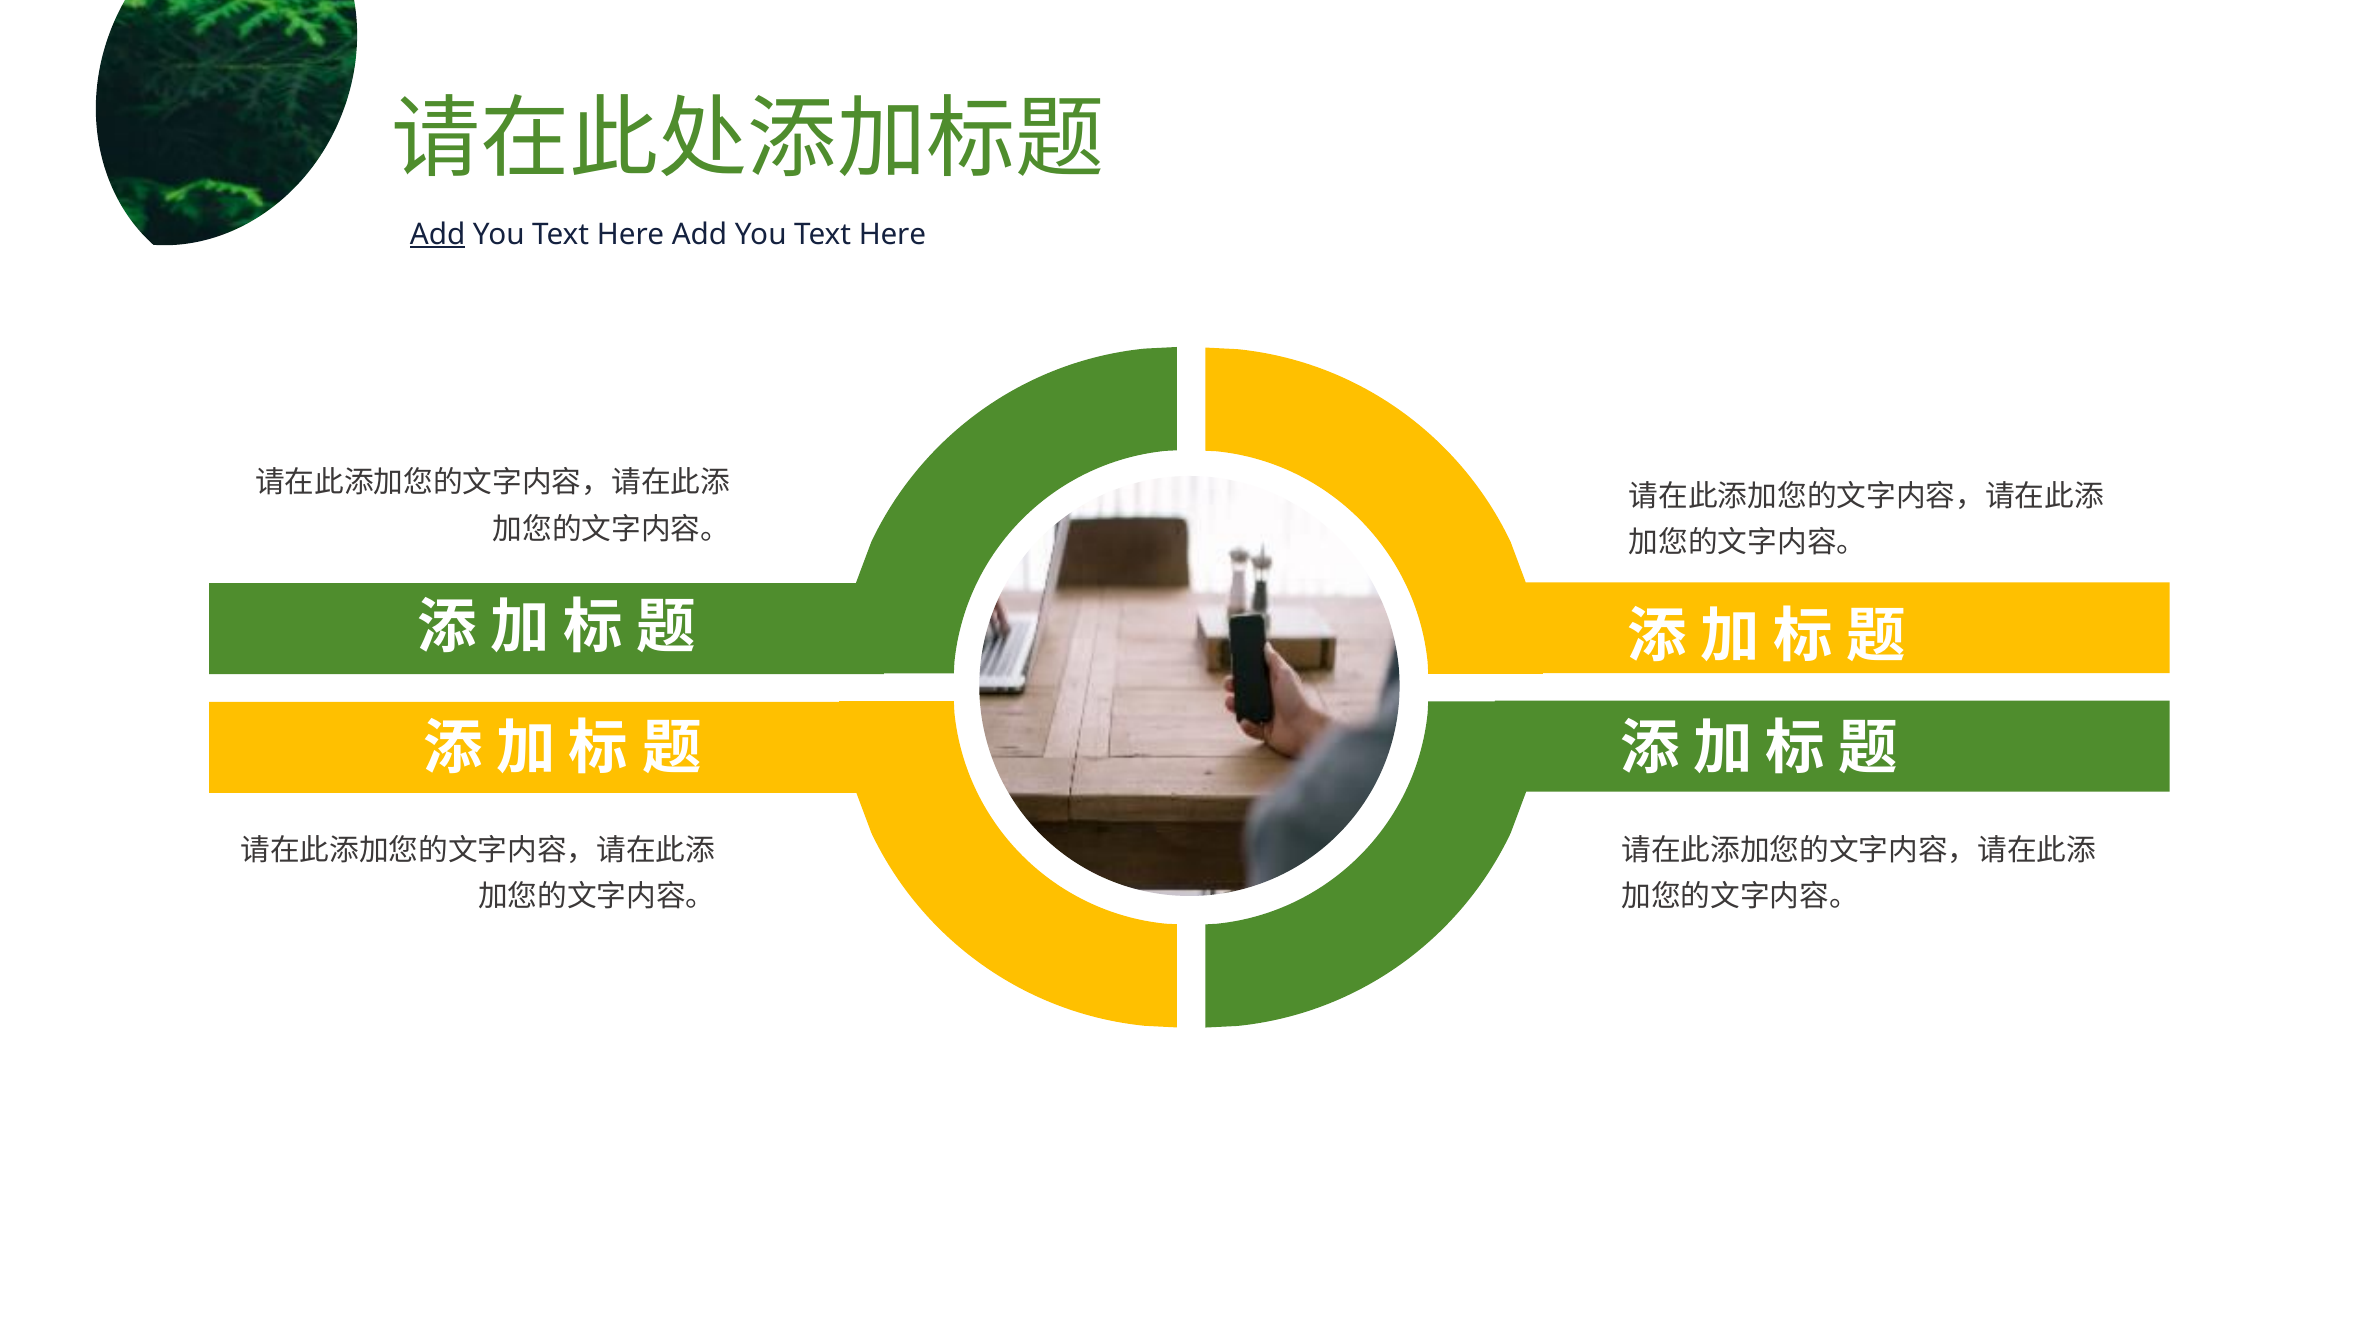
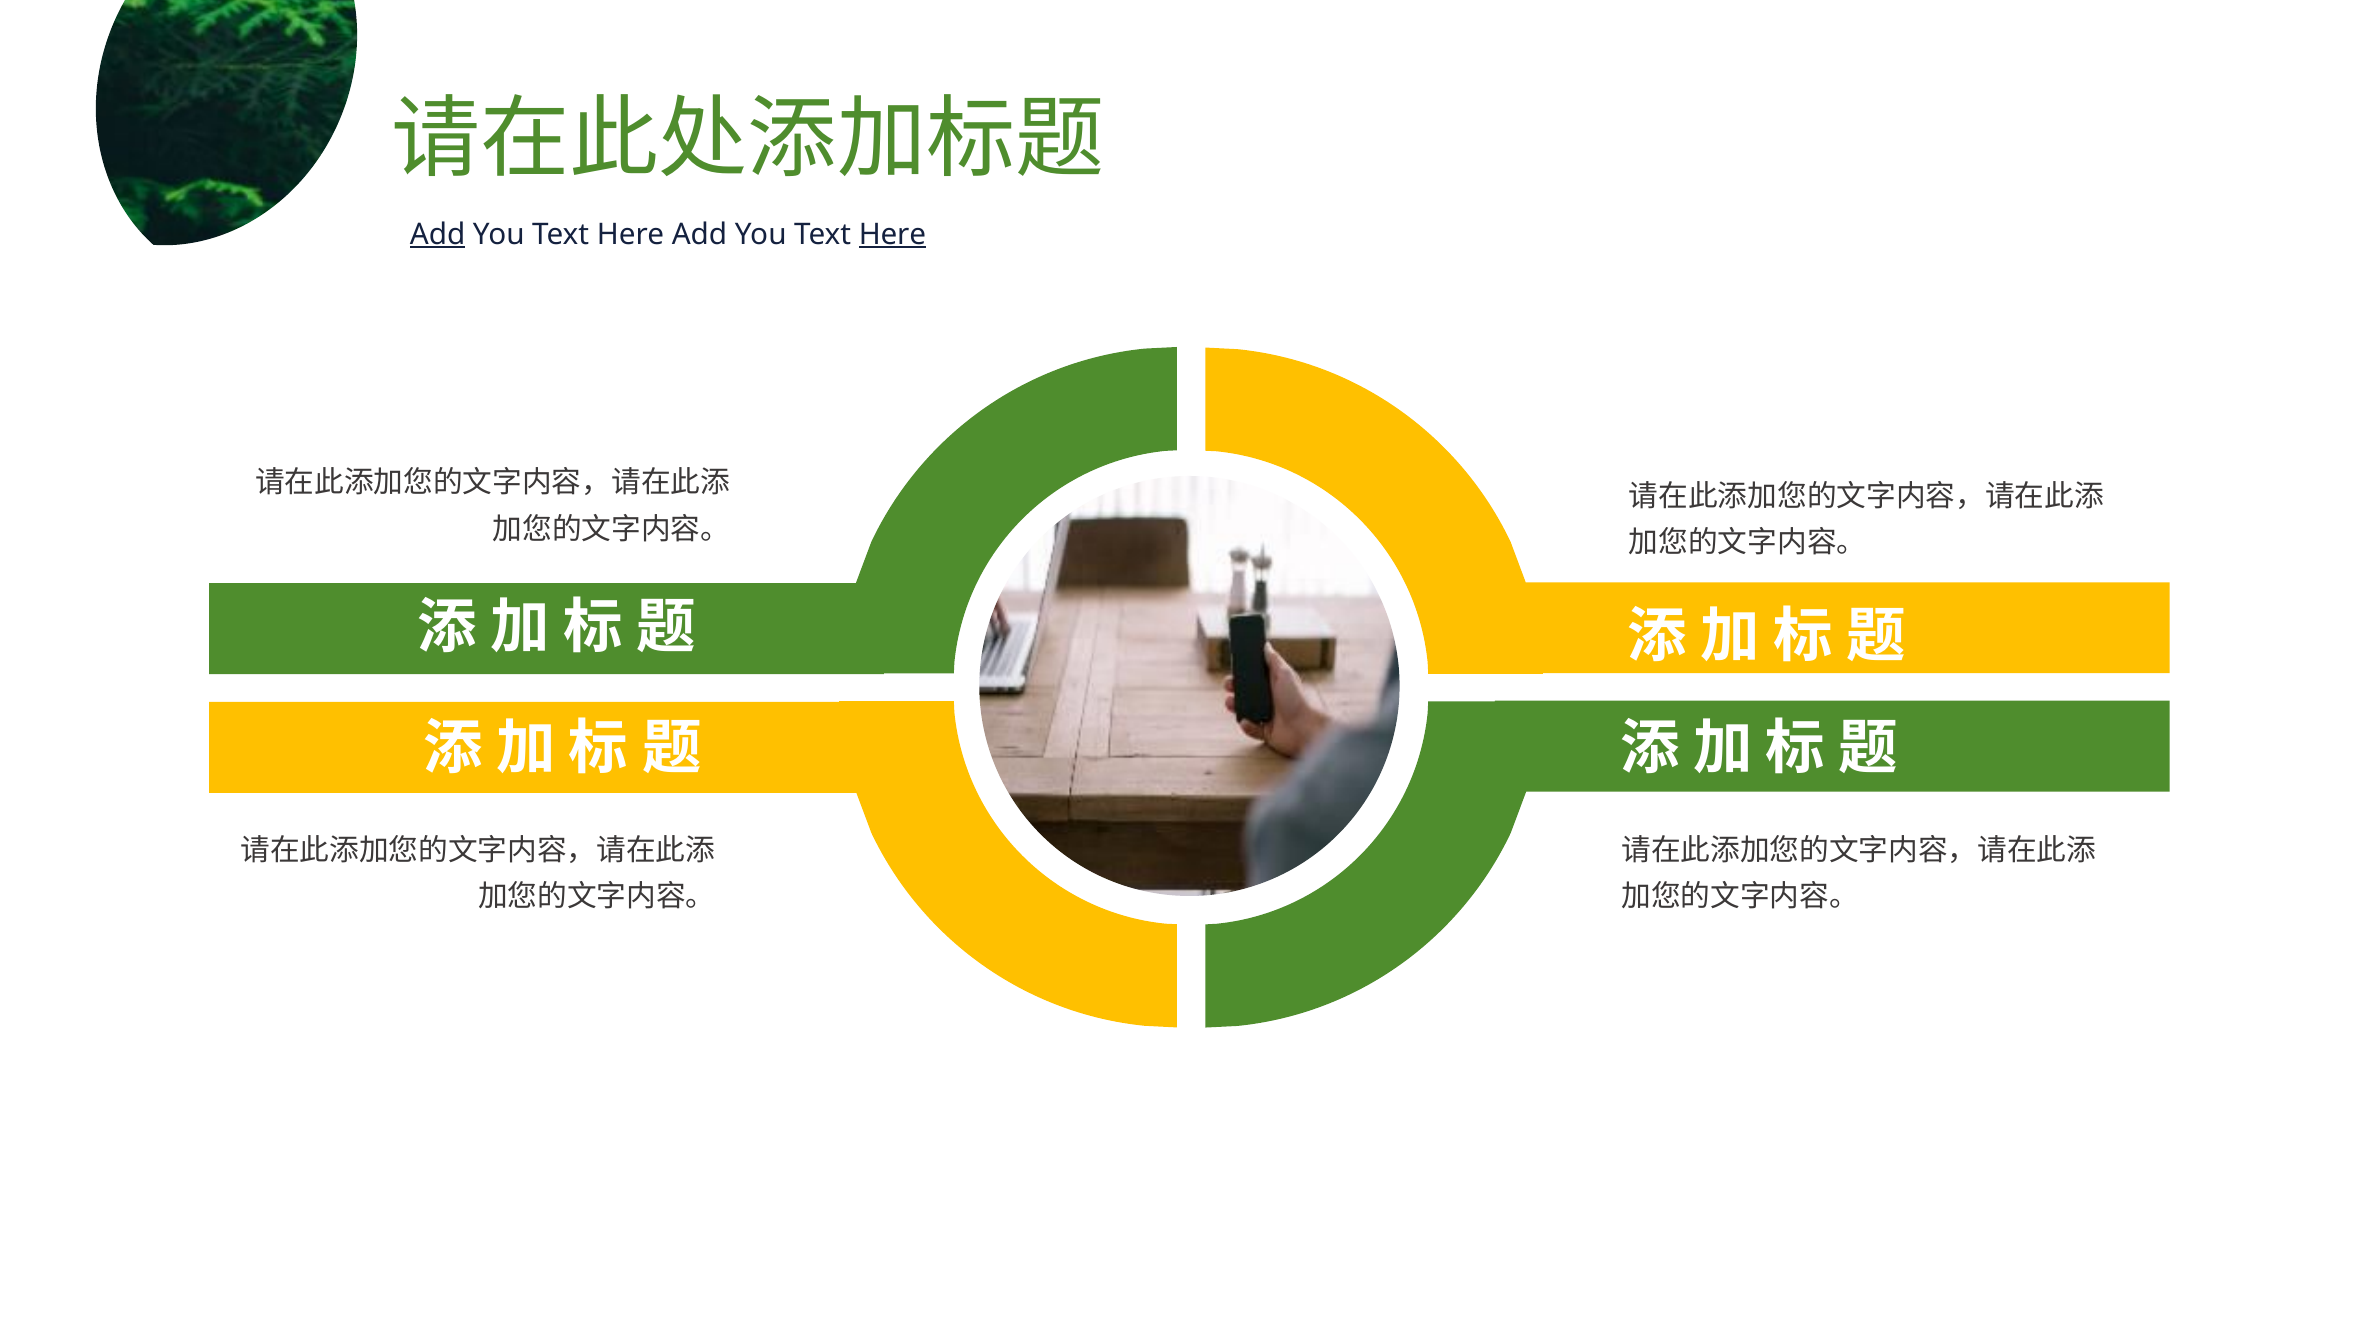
Here underline: none -> present (892, 235)
